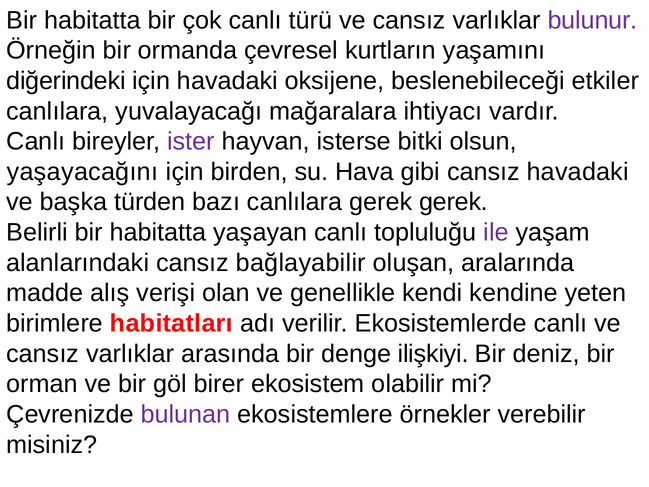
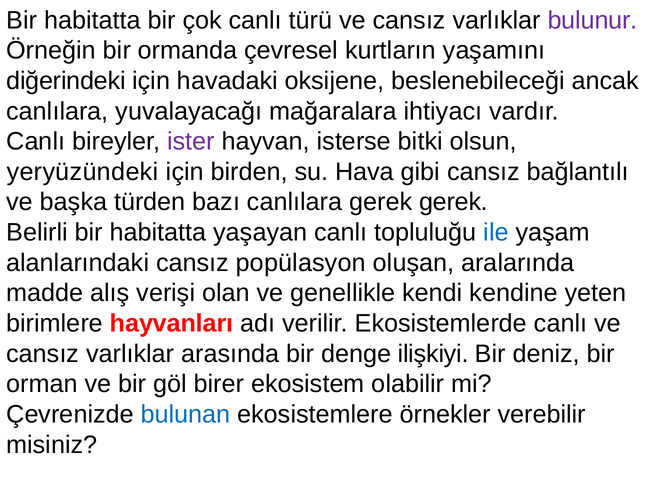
etkiler: etkiler -> ancak (605, 81)
yaşayacağını: yaşayacağını -> yeryüzündeki (83, 172)
cansız havadaki: havadaki -> bağlantılı (578, 172)
ile colour: purple -> blue (496, 232)
bağlayabilir: bağlayabilir -> popülasyon (301, 263)
habitatları: habitatları -> hayvanları (172, 323)
bulunan colour: purple -> blue (186, 414)
